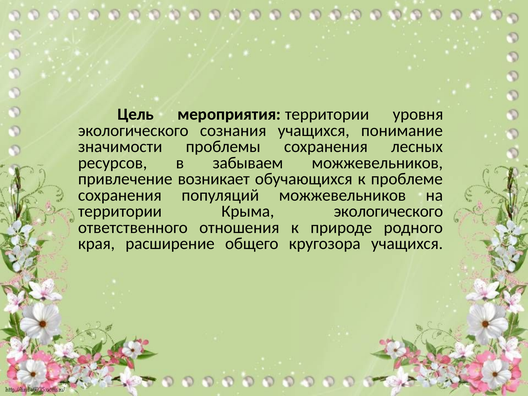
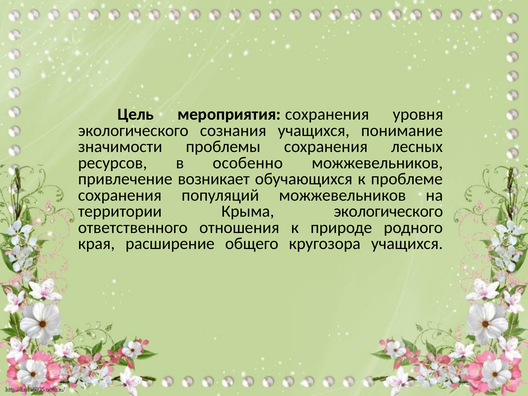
мероприятия территории: территории -> сохранения (327, 114)
забываем: забываем -> особенно (248, 163)
